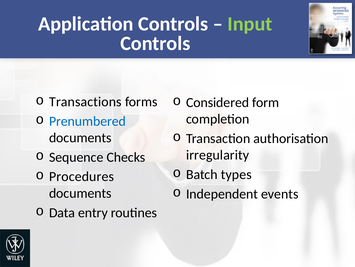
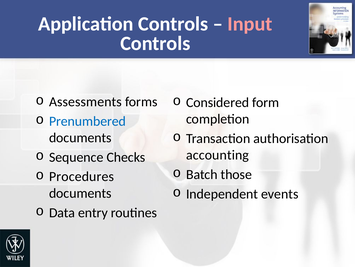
Input colour: light green -> pink (250, 24)
Transactions: Transactions -> Assessments (85, 102)
irregularity: irregularity -> accounting (218, 155)
types: types -> those (236, 174)
